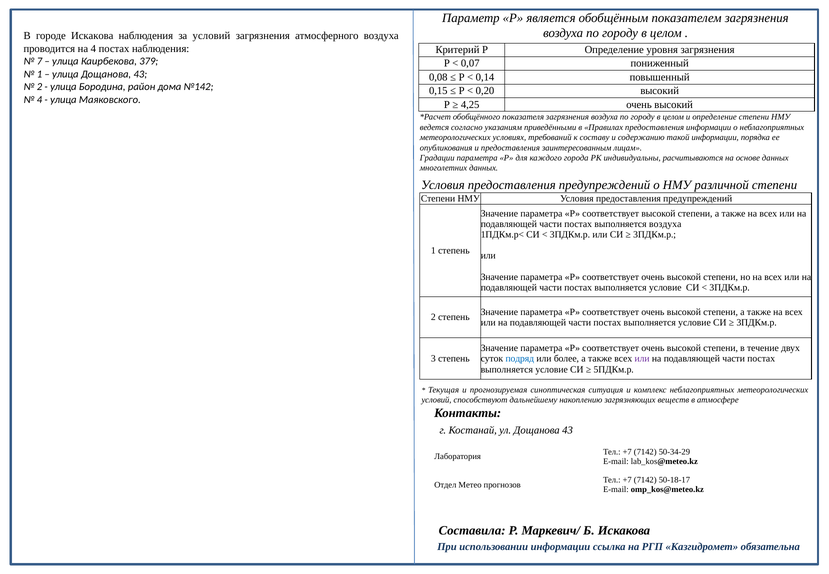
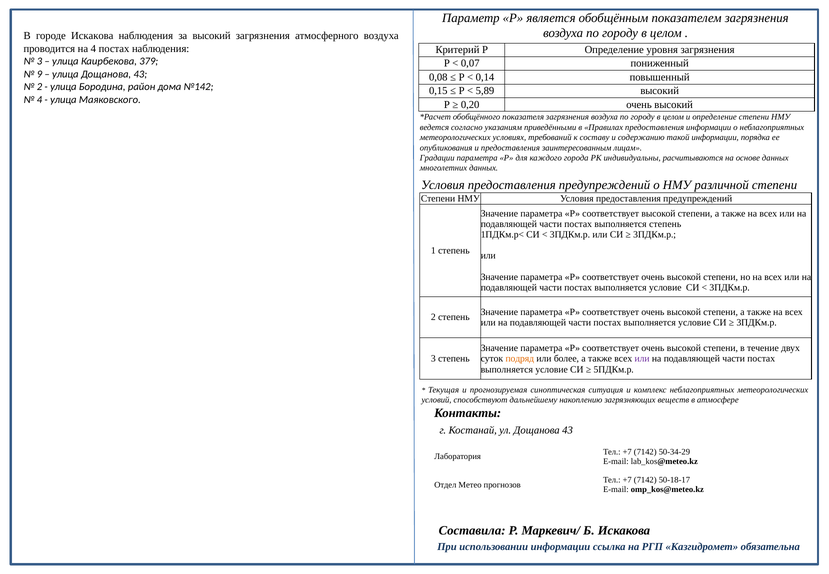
за условий: условий -> высокий (212, 36)
7: 7 -> 3 (39, 61)
1: 1 -> 9 (39, 74)
0,20: 0,20 -> 5,89 (485, 91)
4,25: 4,25 -> 0,20 (470, 104)
выполняется воздуха: воздуха -> степень (665, 224)
подряд colour: blue -> orange (520, 359)
